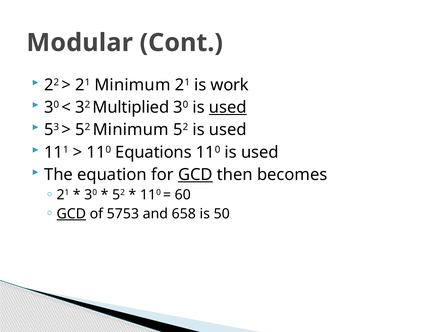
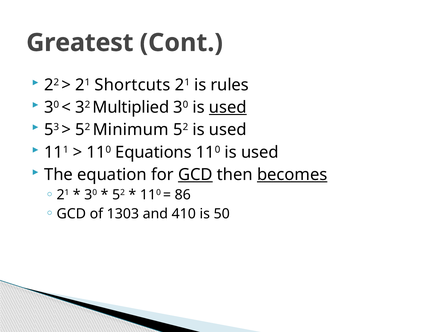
Modular: Modular -> Greatest (80, 43)
21 Minimum: Minimum -> Shortcuts (132, 85)
work: work -> rules (230, 85)
becomes underline: none -> present (292, 174)
60: 60 -> 86 (183, 195)
GCD underline: present -> none (71, 213)
5753: 5753 -> 1303 (123, 213)
658: 658 -> 410 (184, 213)
